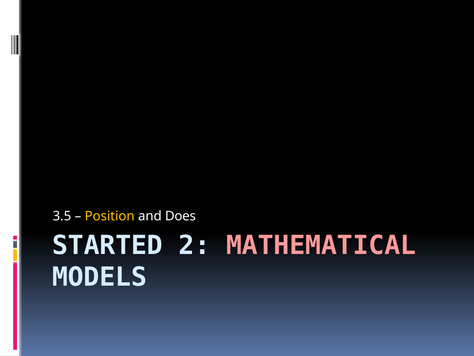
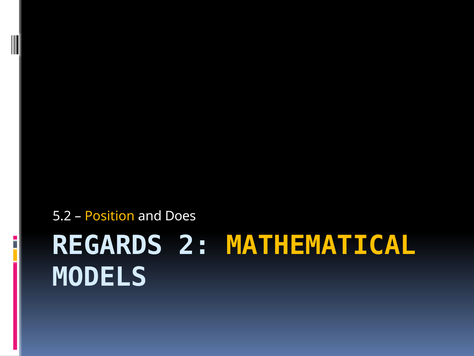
3.5: 3.5 -> 5.2 (62, 216)
STARTED: STARTED -> REGARDS (107, 245)
MATHEMATICAL colour: pink -> yellow (321, 245)
